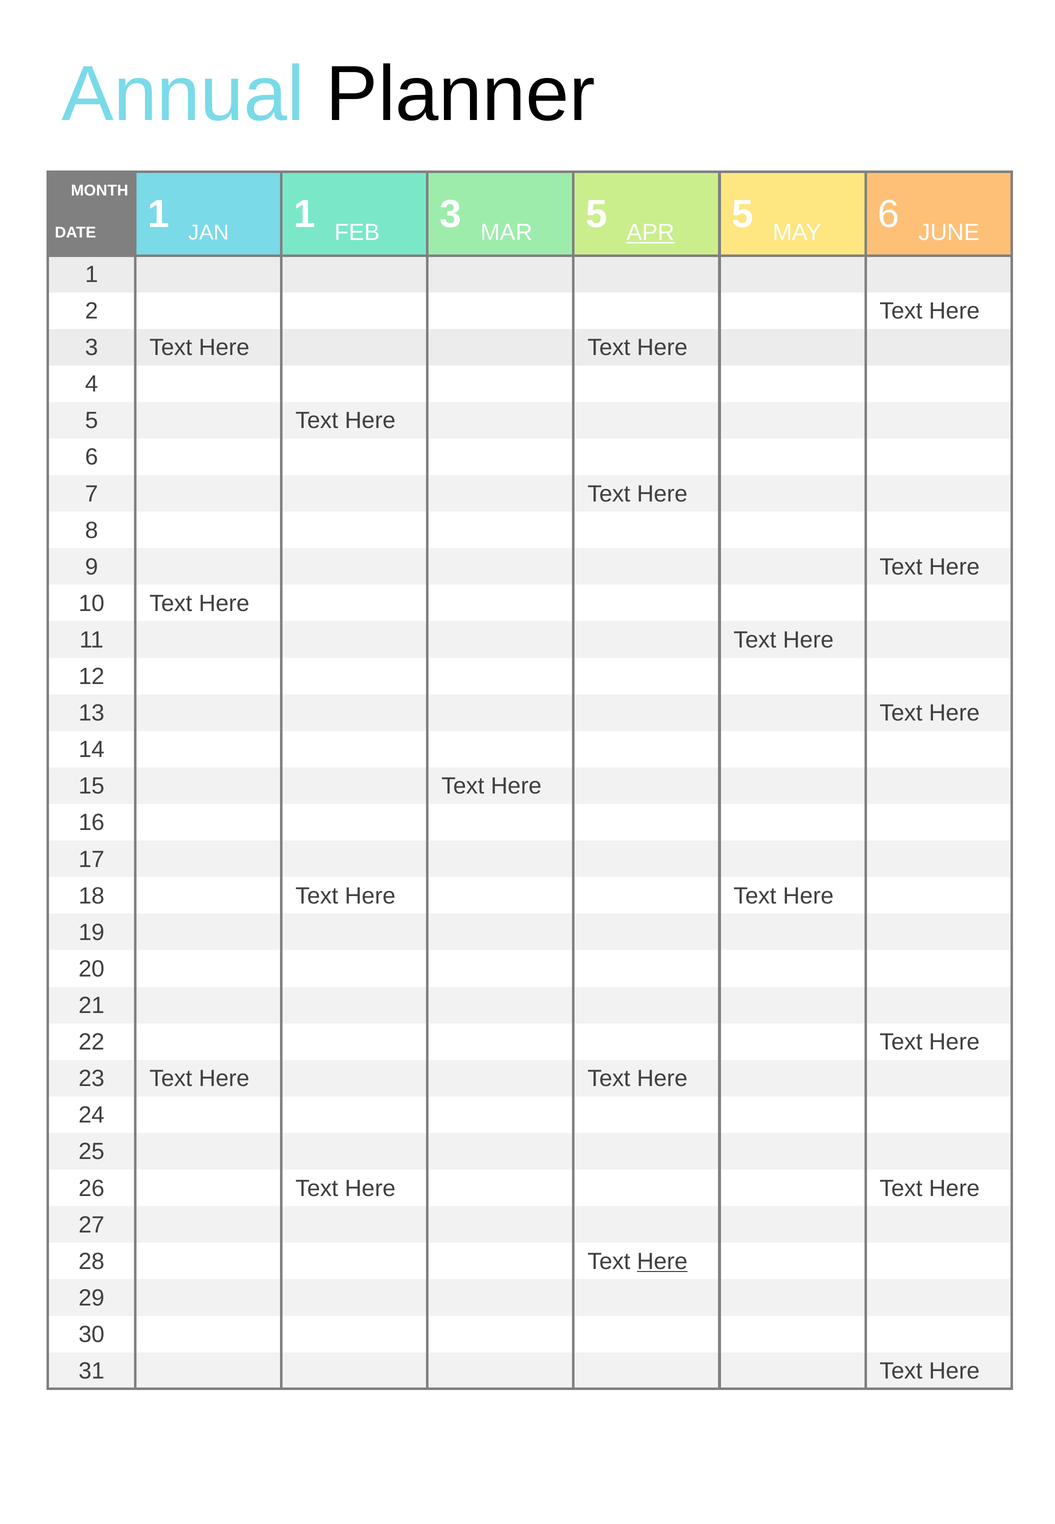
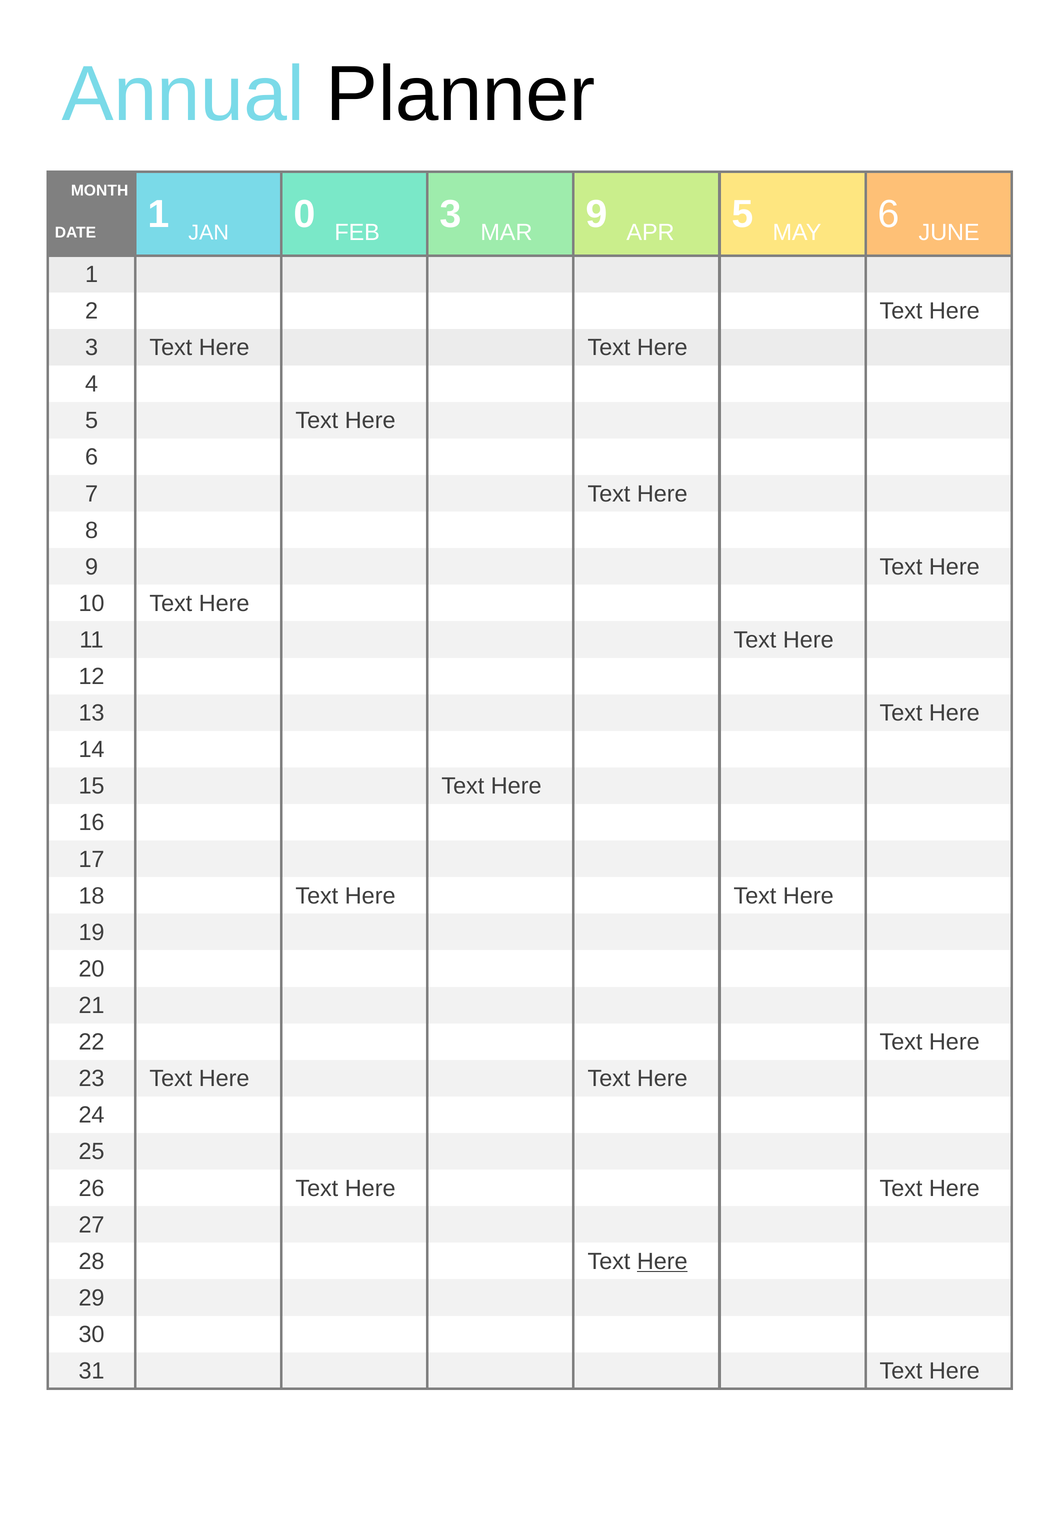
1 1: 1 -> 0 (304, 214)
3 5: 5 -> 9 (597, 214)
APR underline: present -> none (651, 233)
